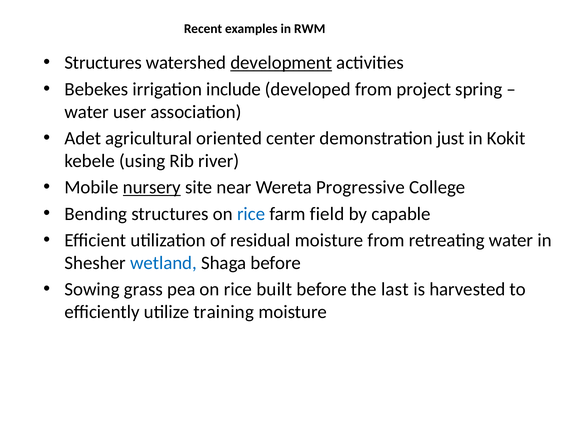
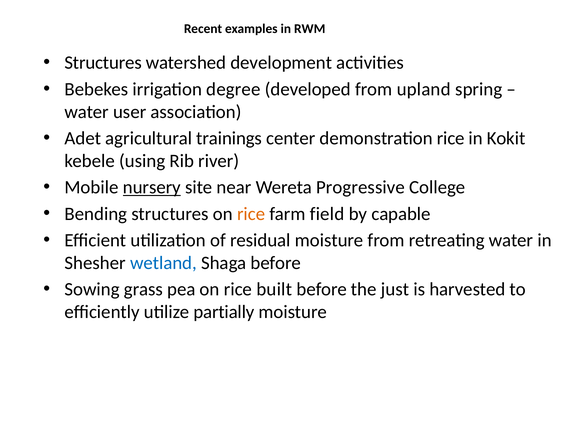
development underline: present -> none (281, 63)
include: include -> degree (233, 89)
project: project -> upland (424, 89)
oriented: oriented -> trainings (229, 138)
demonstration just: just -> rice (451, 138)
rice colour: blue -> orange (251, 214)
last: last -> just (395, 289)
training: training -> partially (224, 312)
